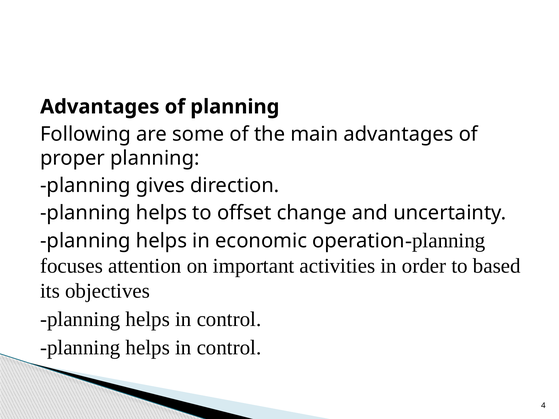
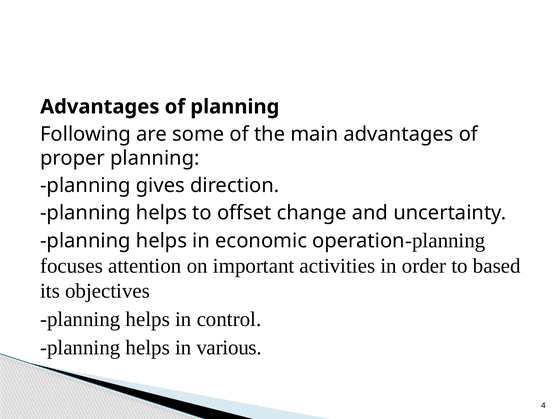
control: control -> various (229, 348)
